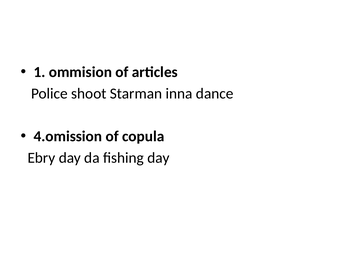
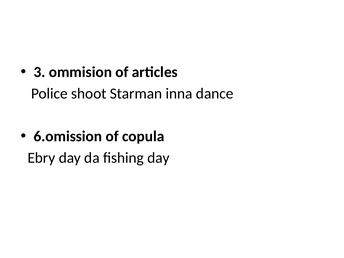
1: 1 -> 3 (39, 72)
4.omission: 4.omission -> 6.omission (68, 136)
